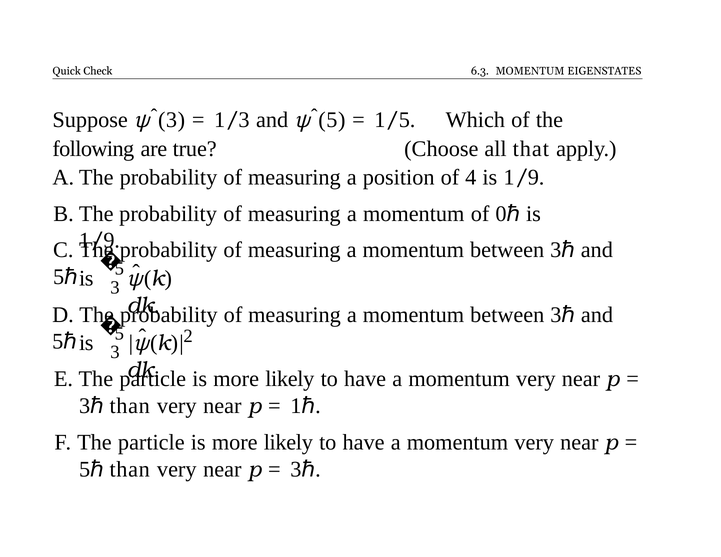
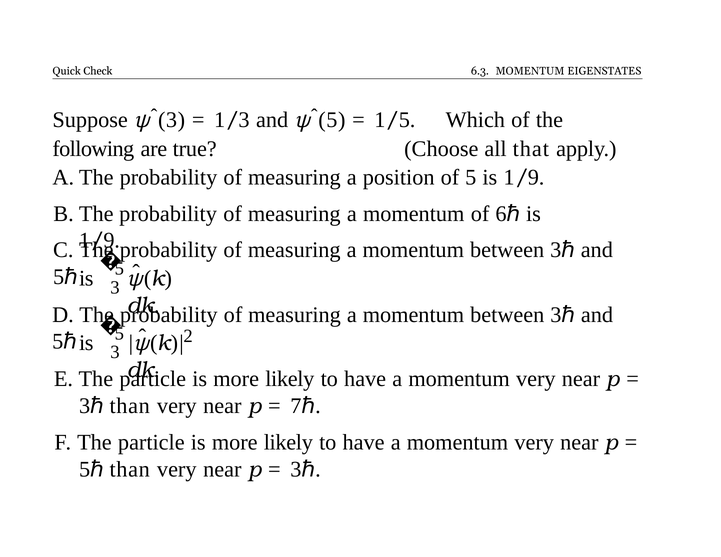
of 4: 4 -> 5 (471, 178)
0: 0 -> 6 (501, 214)
1: 1 -> 7 (296, 406)
